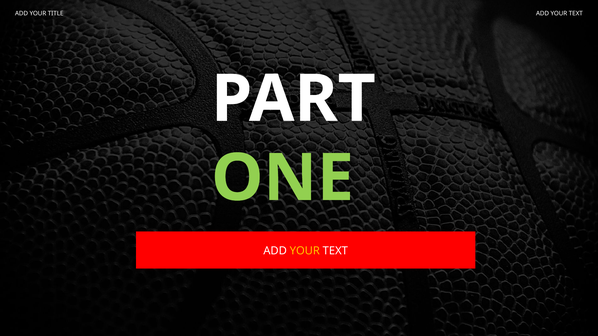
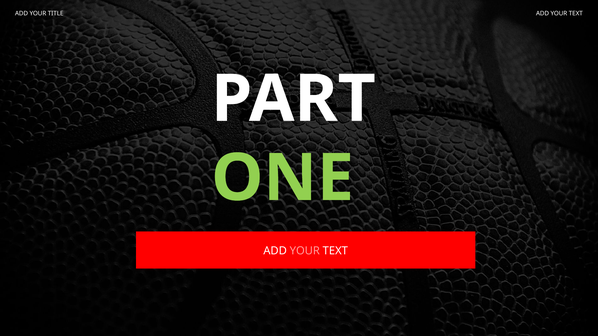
YOUR colour: yellow -> pink (305, 251)
